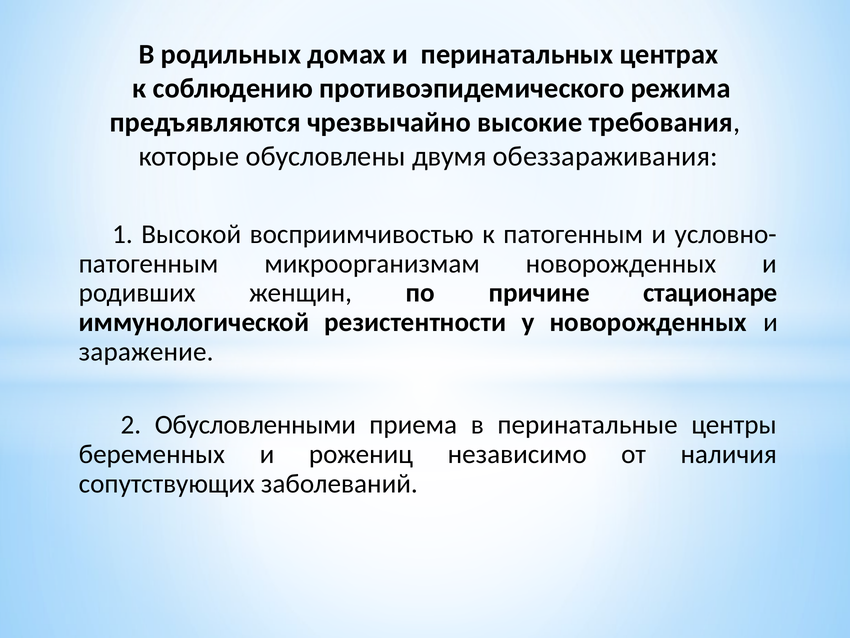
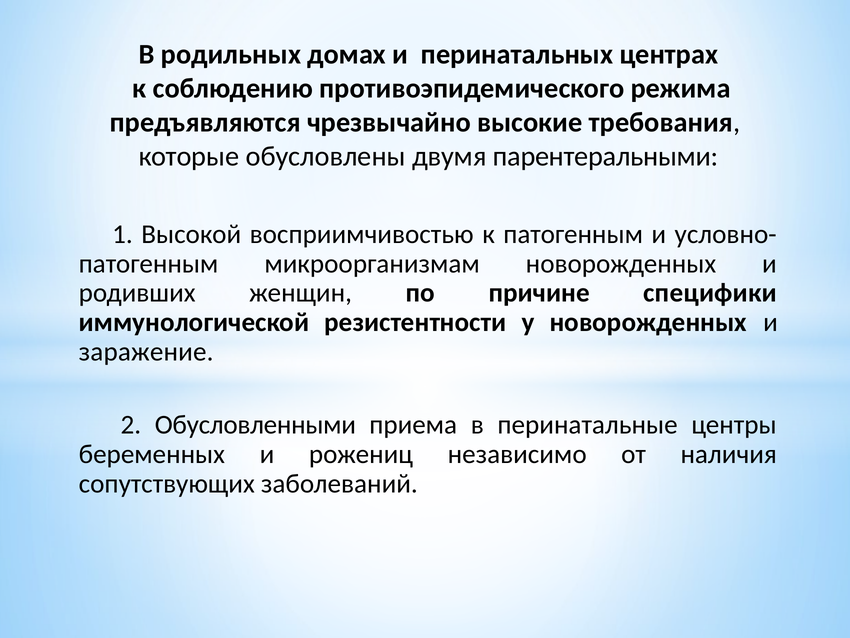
обеззараживания: обеззараживания -> парентеральными (606, 156)
стационаре: стационаре -> специфики (710, 293)
